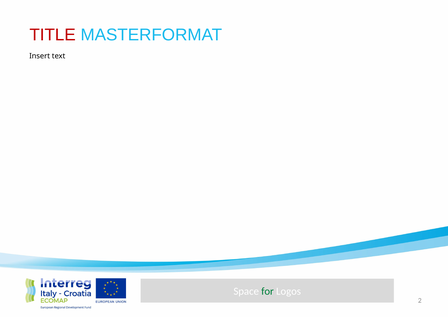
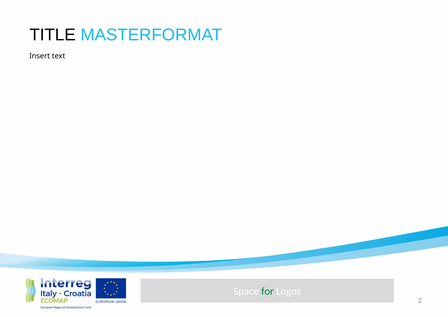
TITLE colour: red -> black (53, 35)
